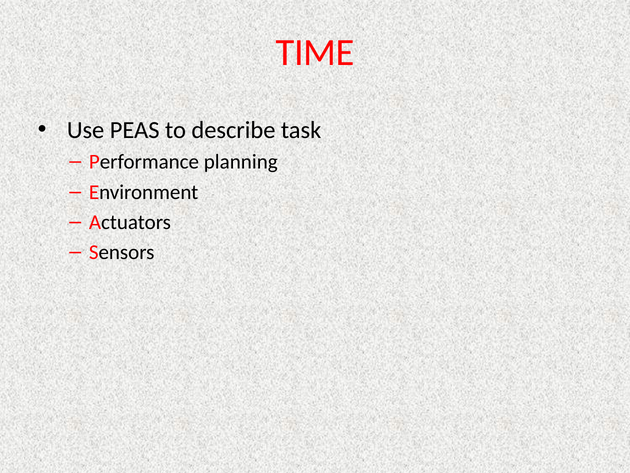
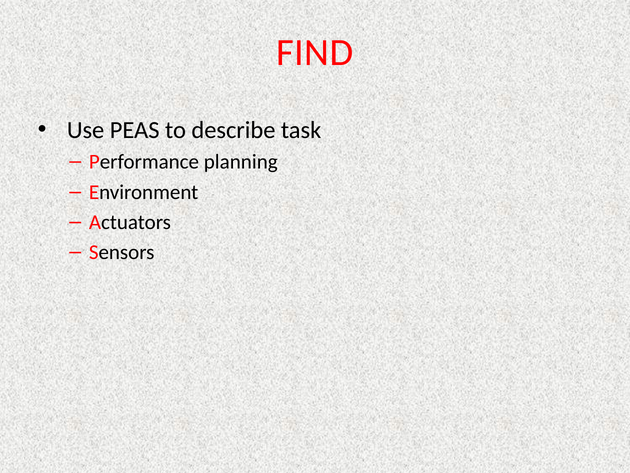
TIME: TIME -> FIND (315, 53)
